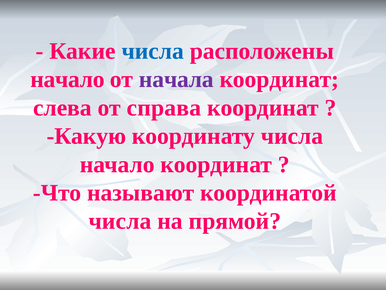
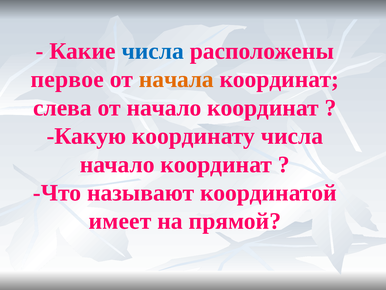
начало: начало -> первое (67, 79)
начала colour: purple -> orange (176, 79)
от справа: справа -> начало (164, 108)
числа: числа -> имеет (120, 221)
